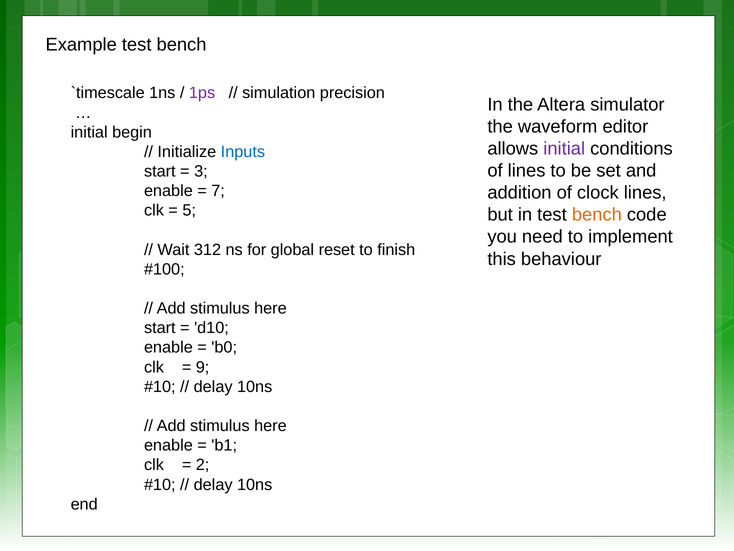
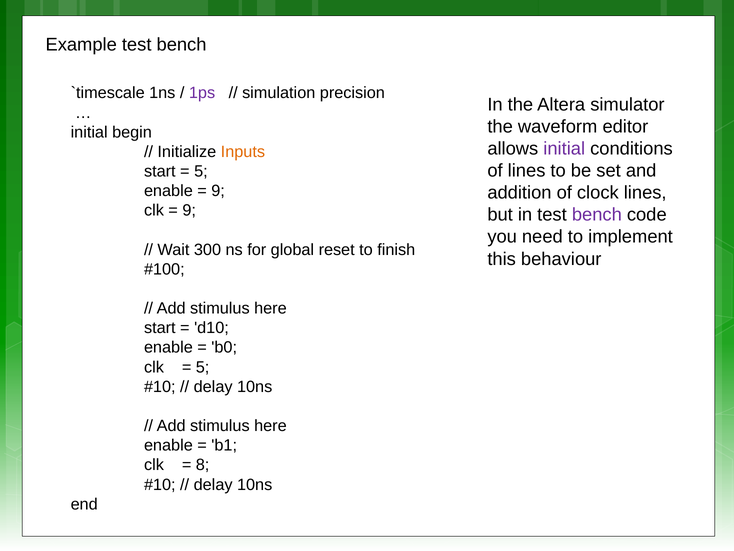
Inputs colour: blue -> orange (243, 152)
3: 3 -> 5 (201, 171)
7: 7 -> 9 (218, 191)
5: 5 -> 9 (189, 210)
bench colour: orange -> purple (597, 215)
312: 312 -> 300 (207, 249)
9: 9 -> 5 (203, 367)
2: 2 -> 8 (203, 465)
